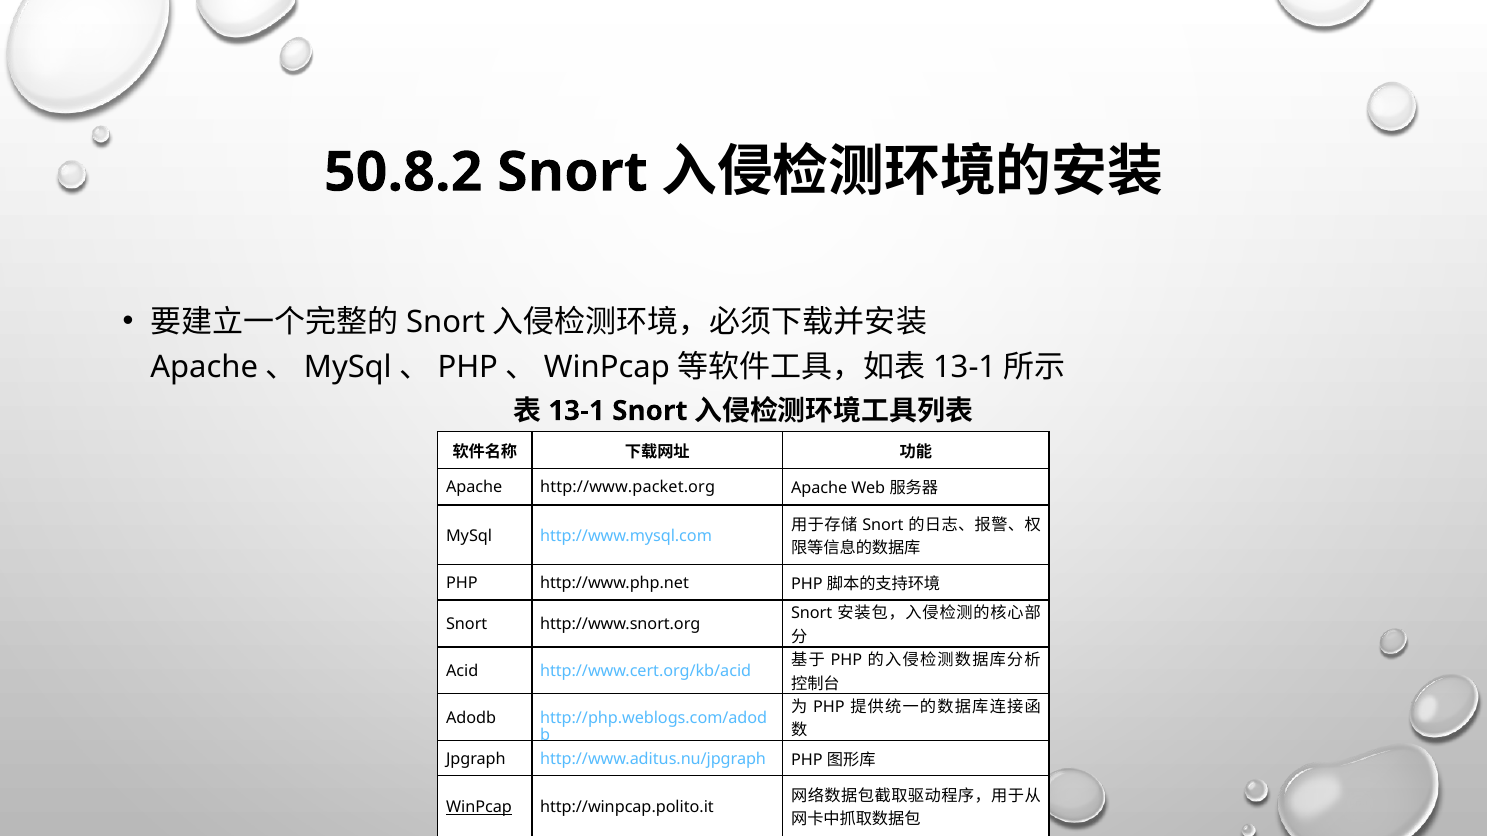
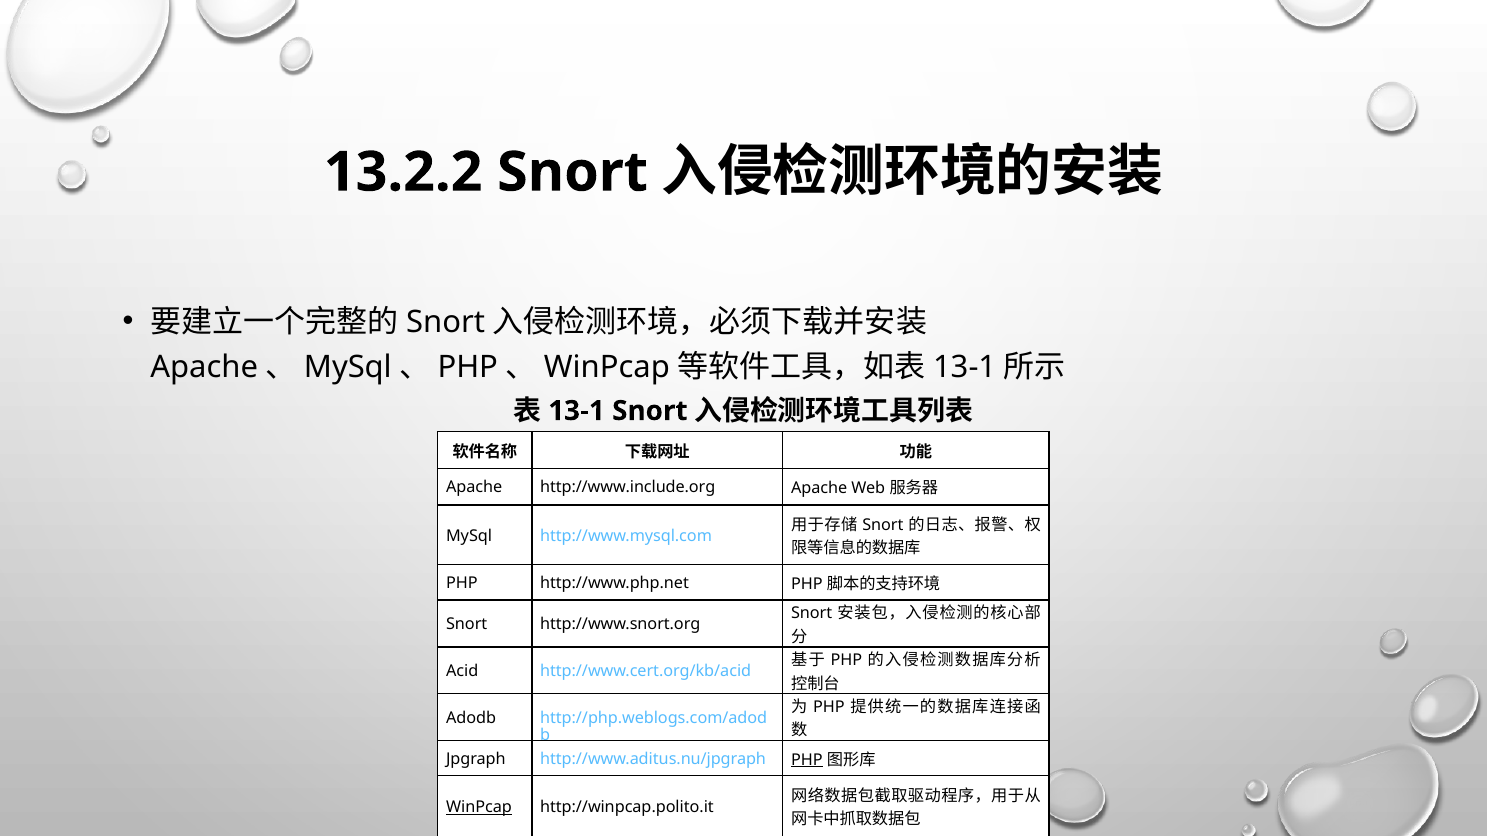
50.8.2: 50.8.2 -> 13.2.2 (403, 172)
http://www.packet.org: http://www.packet.org -> http://www.include.org (628, 488)
PHP underline: none -> present (807, 760)
